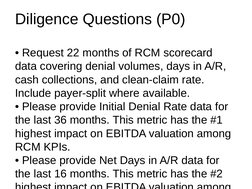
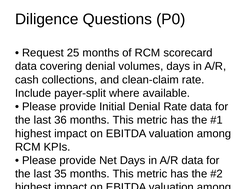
22: 22 -> 25 (73, 53)
16: 16 -> 35 (61, 174)
